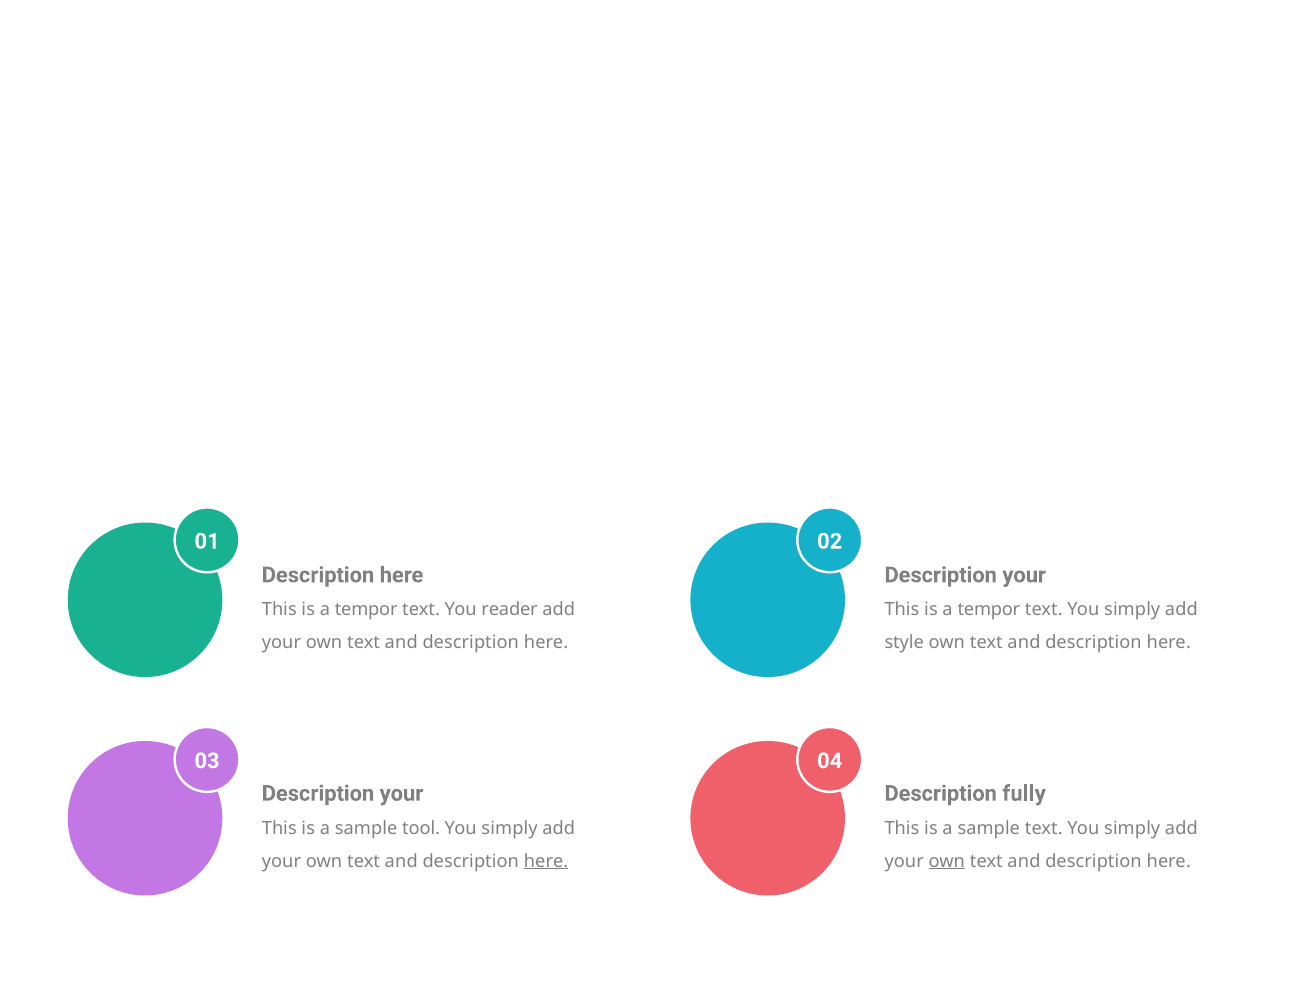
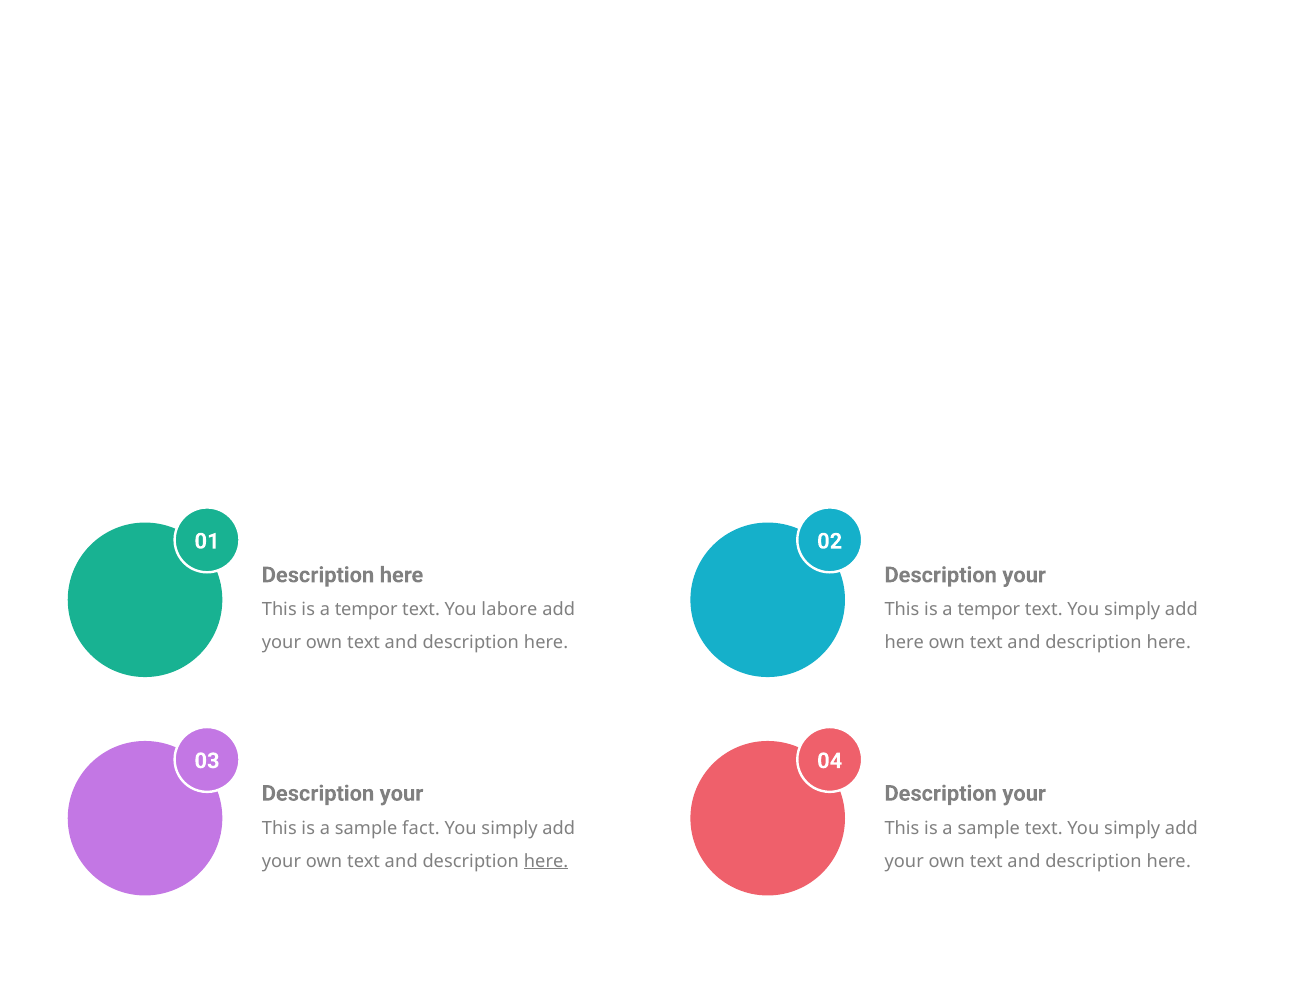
reader: reader -> labore (509, 610)
style: style -> here (904, 643)
fully: fully -> your (1024, 794)
tool: tool -> fact (421, 829)
own underline: present -> none (947, 861)
